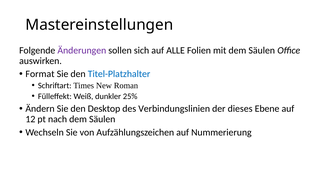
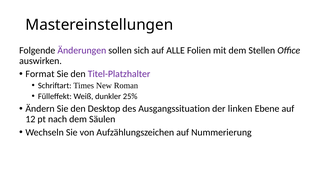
mit dem Säulen: Säulen -> Stellen (262, 50)
Titel-Platzhalter colour: blue -> purple (119, 74)
Verbindungslinien: Verbindungslinien -> Ausgangssituation (174, 109)
dieses: dieses -> linken (240, 109)
